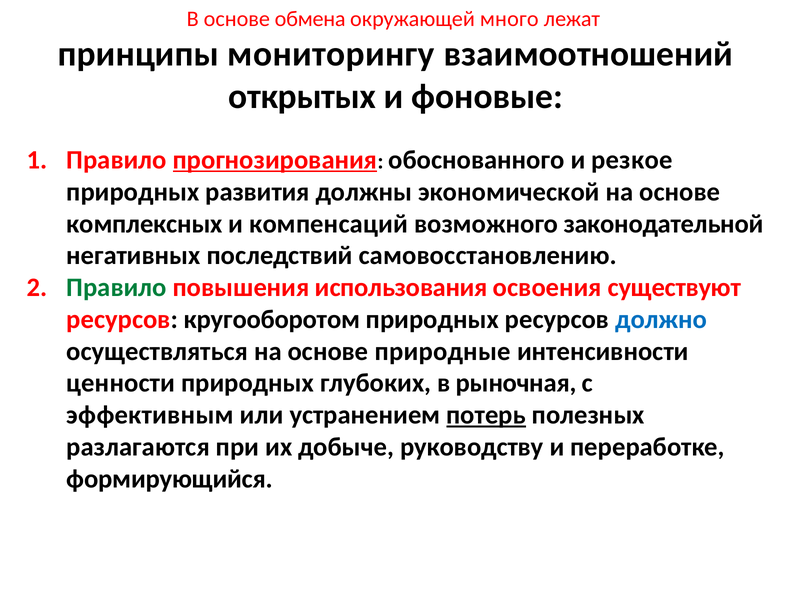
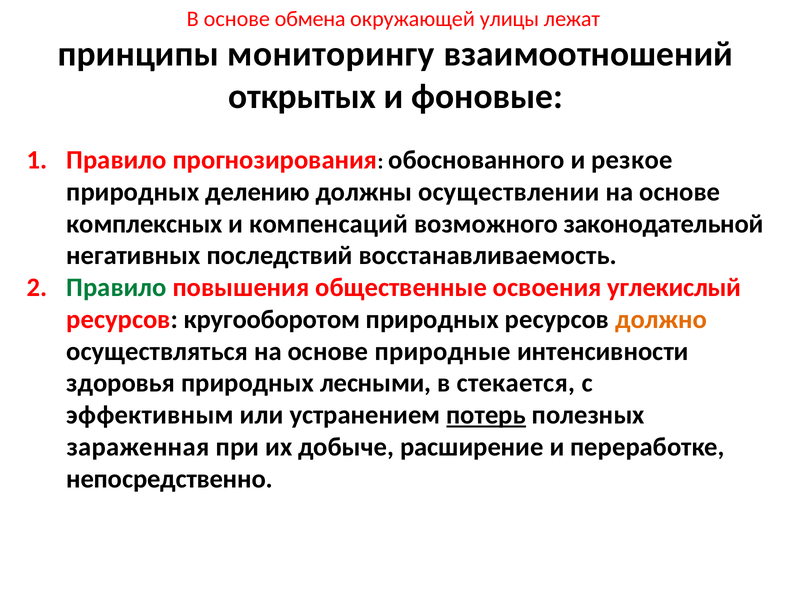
много: много -> улицы (509, 19)
прогнозирования underline: present -> none (275, 160)
развития: развития -> делению (258, 192)
экономической: экономической -> осуществлении (509, 192)
самовосстановлению: самовосстановлению -> восстанавливаемость (488, 256)
использования: использования -> общественные (401, 288)
существуют: существуют -> углекислый (674, 288)
должно colour: blue -> orange (661, 320)
ценности: ценности -> здоровья (121, 384)
глубоких: глубоких -> лесными (376, 384)
рыночная: рыночная -> стекается (516, 384)
разлагаются: разлагаются -> зараженная (138, 447)
руководству: руководству -> расширение (472, 447)
формирующийся: формирующийся -> непосредственно (170, 479)
